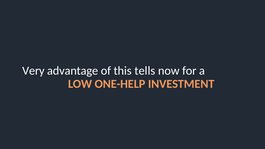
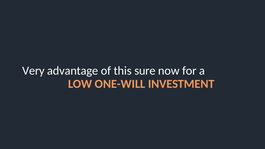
tells: tells -> sure (145, 71)
ONE-HELP: ONE-HELP -> ONE-WILL (120, 84)
